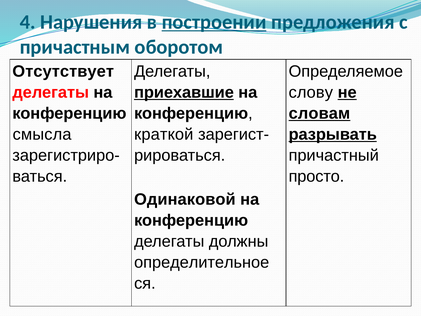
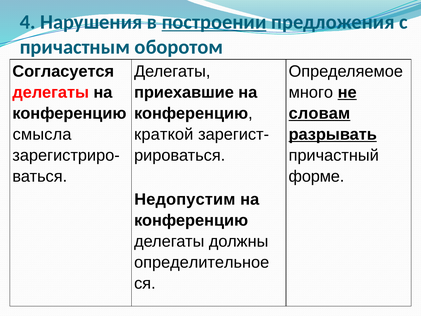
Отсутствует: Отсутствует -> Согласуется (63, 71)
приехавшие underline: present -> none (184, 92)
слову: слову -> много (311, 92)
просто: просто -> форме (316, 176)
Одинаковой: Одинаковой -> Недопустим (185, 199)
